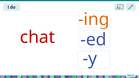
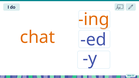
chat colour: red -> orange (37, 37)
